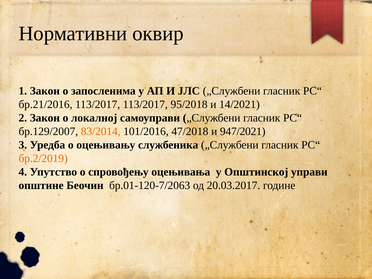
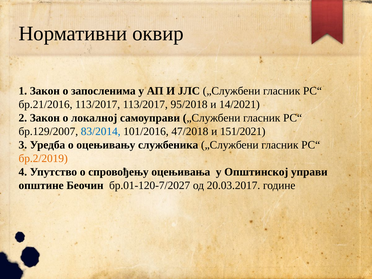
83/2014 colour: orange -> blue (101, 131)
947/2021: 947/2021 -> 151/2021 (243, 131)
бр.01-120-7/2063: бр.01-120-7/2063 -> бр.01-120-7/2027 (150, 185)
